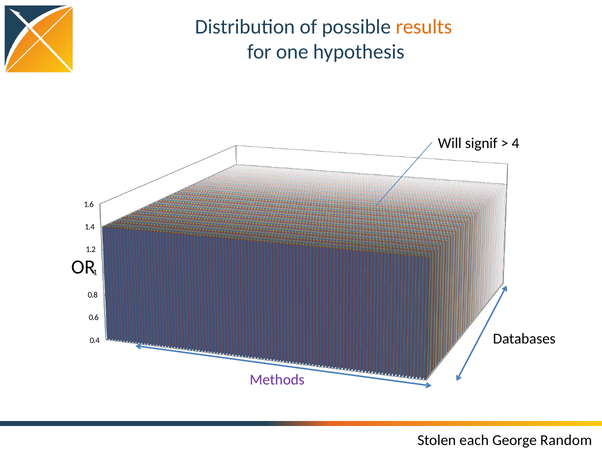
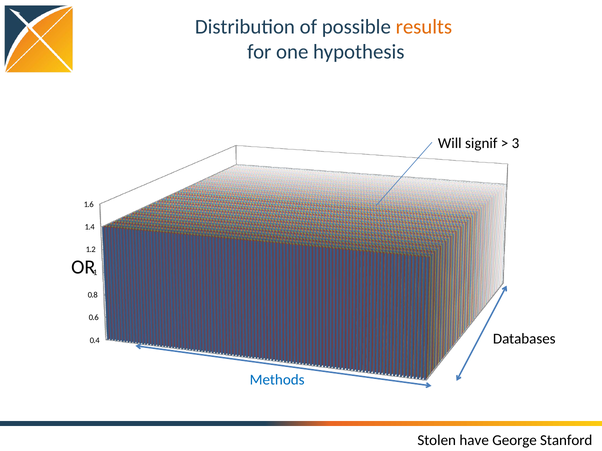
4: 4 -> 3 (516, 143)
Methods colour: purple -> blue (277, 380)
each: each -> have (474, 441)
Random: Random -> Stanford (566, 441)
